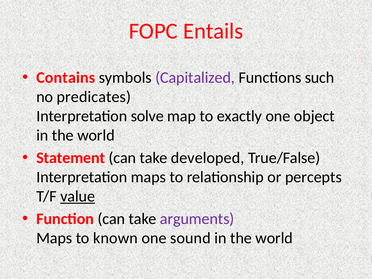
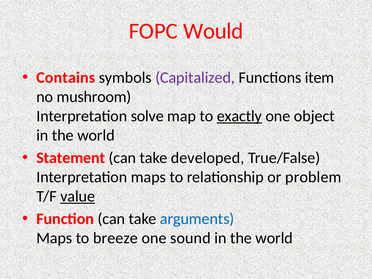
Entails: Entails -> Would (213, 31)
such: such -> item (320, 78)
predicates: predicates -> mushroom (94, 97)
exactly underline: none -> present (239, 116)
percepts: percepts -> problem (313, 177)
arguments colour: purple -> blue (197, 219)
known: known -> breeze (115, 238)
